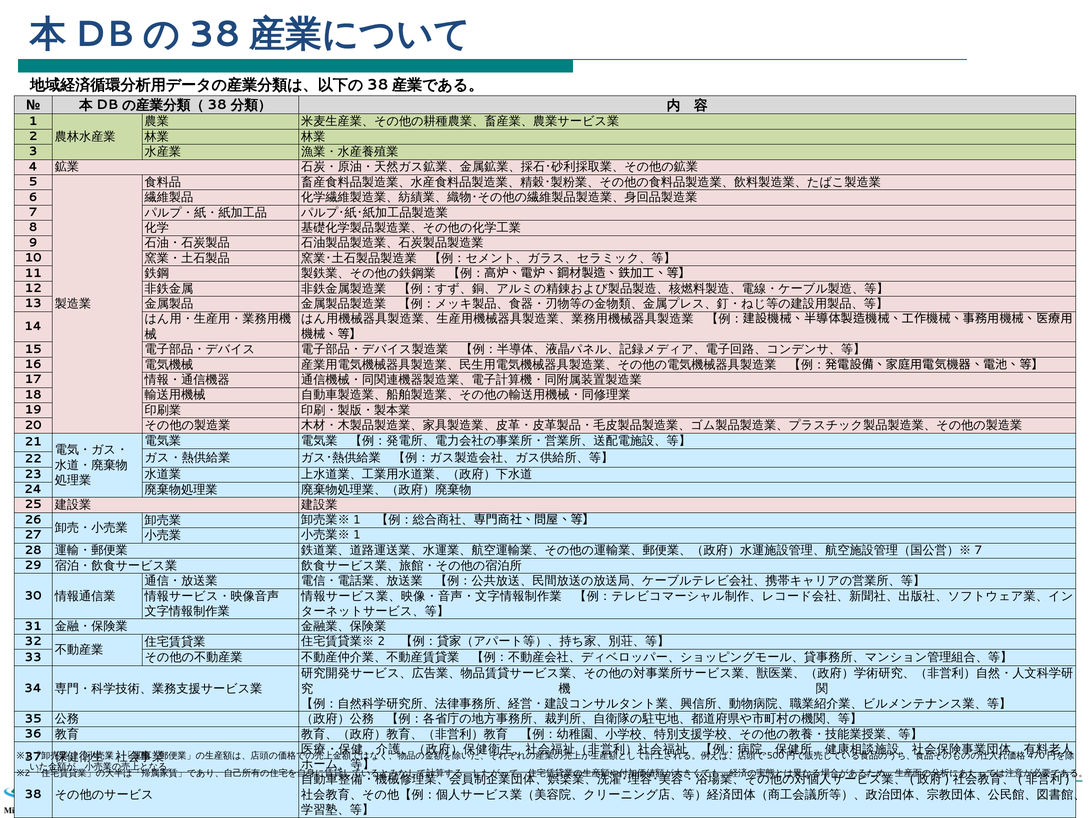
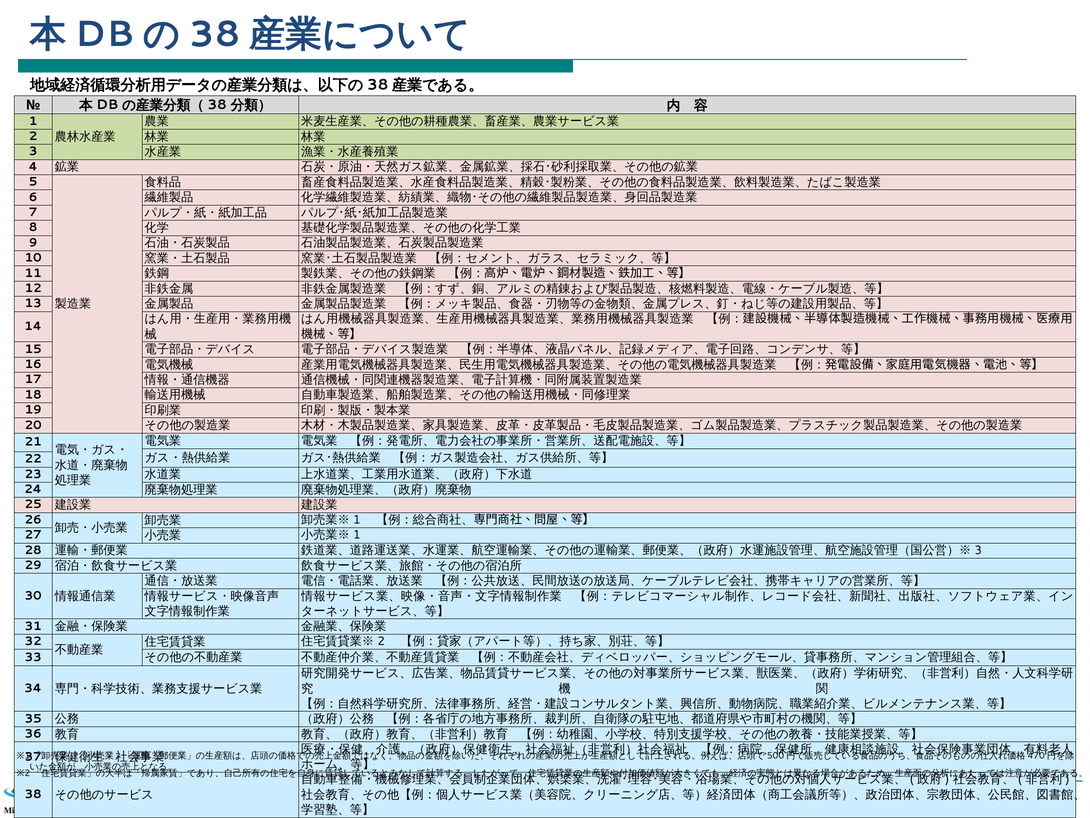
7: 7 -> 3 (978, 550)
